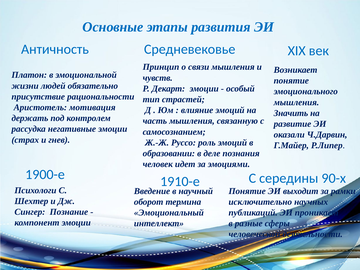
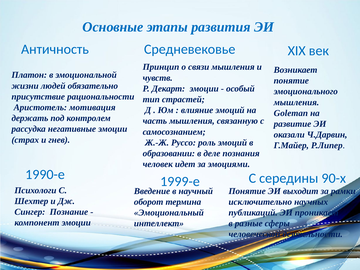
Значить: Значить -> Goleman (291, 113)
1900-е: 1900-е -> 1990-е (45, 174)
1910-е: 1910-е -> 1999-е (180, 181)
